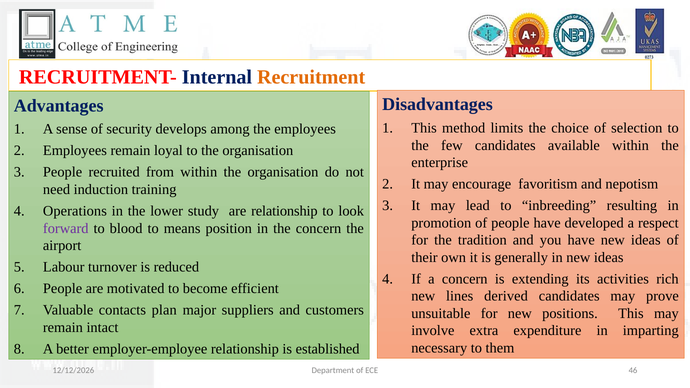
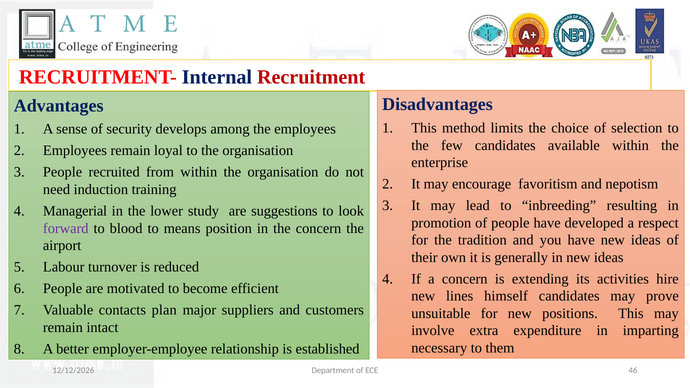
Recruitment colour: orange -> red (311, 77)
Operations: Operations -> Managerial (75, 211)
are relationship: relationship -> suggestions (284, 211)
rich: rich -> hire (667, 279)
derived: derived -> himself (506, 296)
